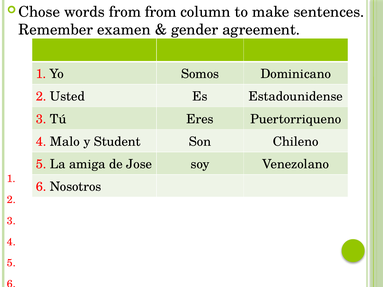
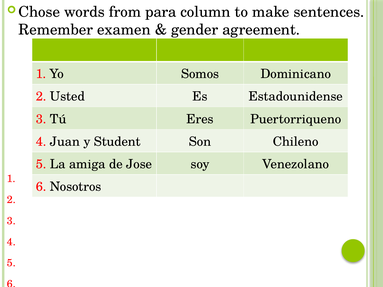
from from: from -> para (161, 12)
Malo: Malo -> Juan (65, 142)
